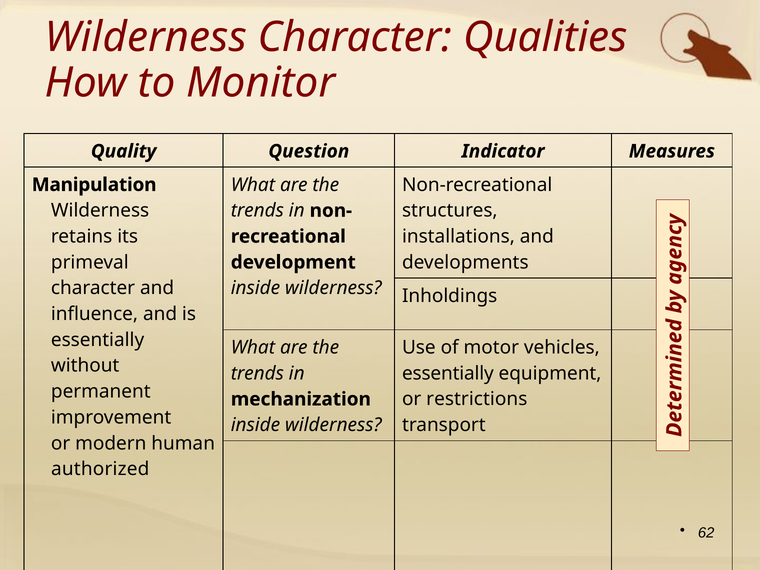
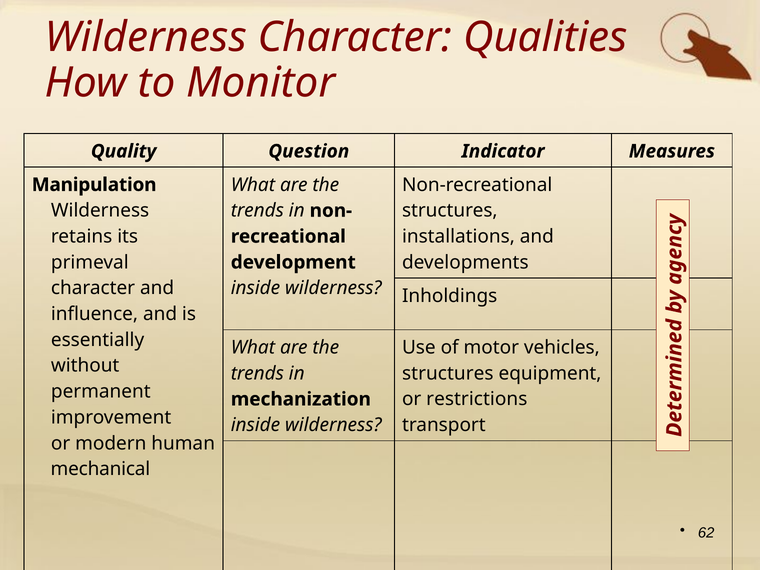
essentially: essentially -> structures (448, 373)
authorized: authorized -> mechanical (100, 469)
